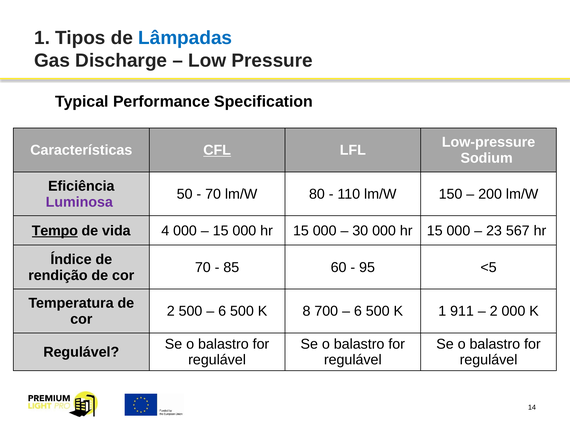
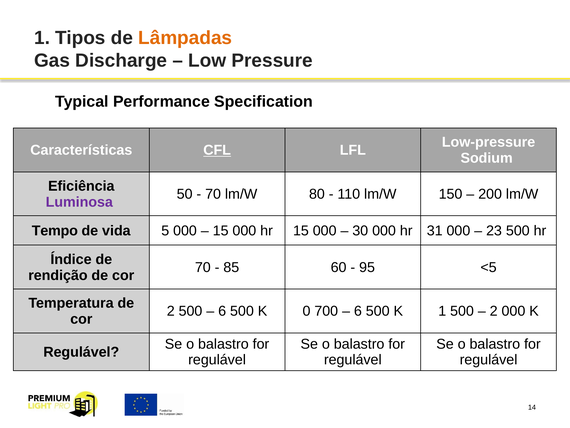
Lâmpadas colour: blue -> orange (185, 38)
Tempo underline: present -> none (55, 230)
4: 4 -> 5 (165, 230)
30 000 hr 15: 15 -> 31 (435, 230)
23 567: 567 -> 500 (518, 230)
8: 8 -> 0 (306, 311)
1 911: 911 -> 500 (462, 311)
